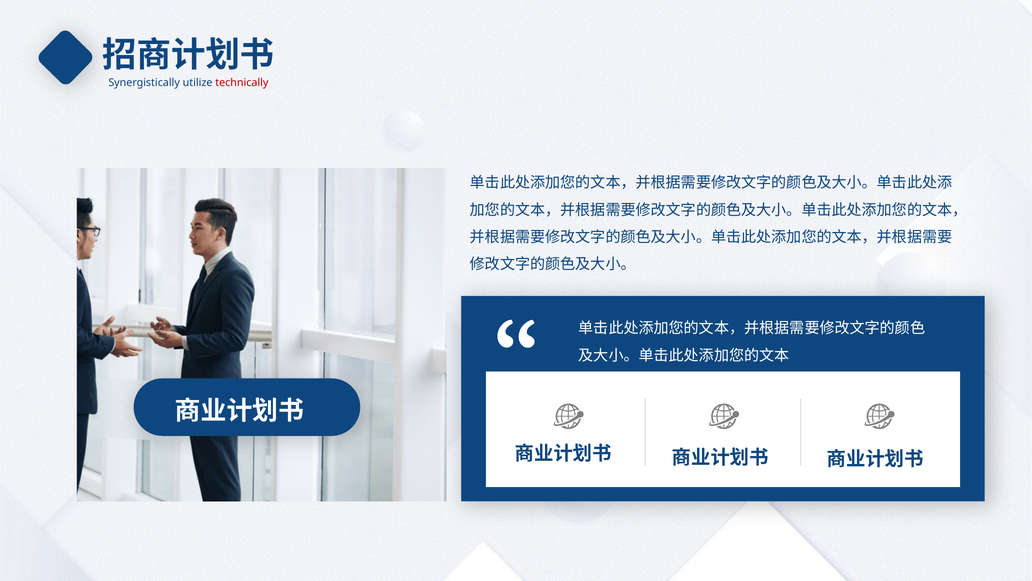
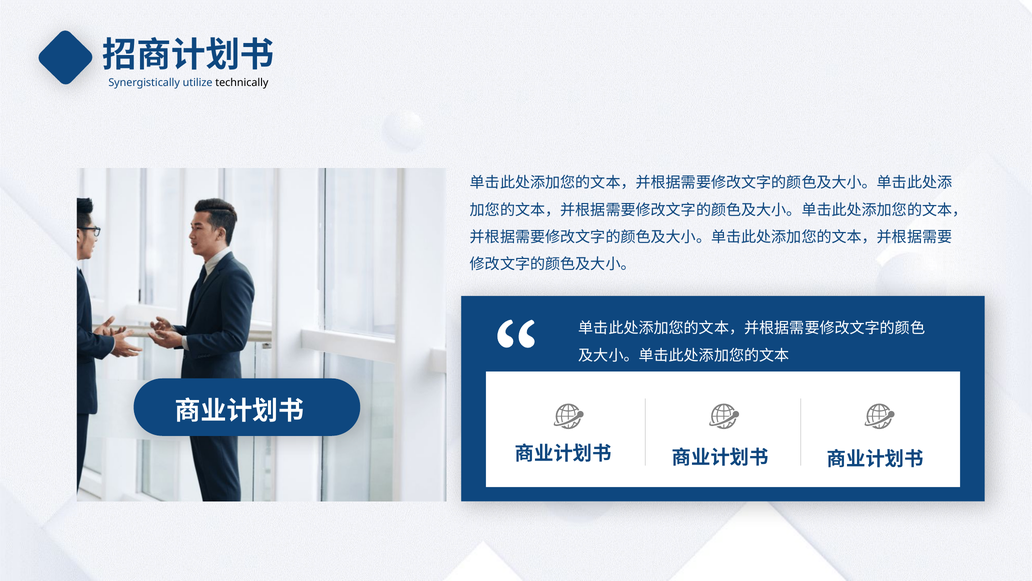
technically colour: red -> black (242, 83)
